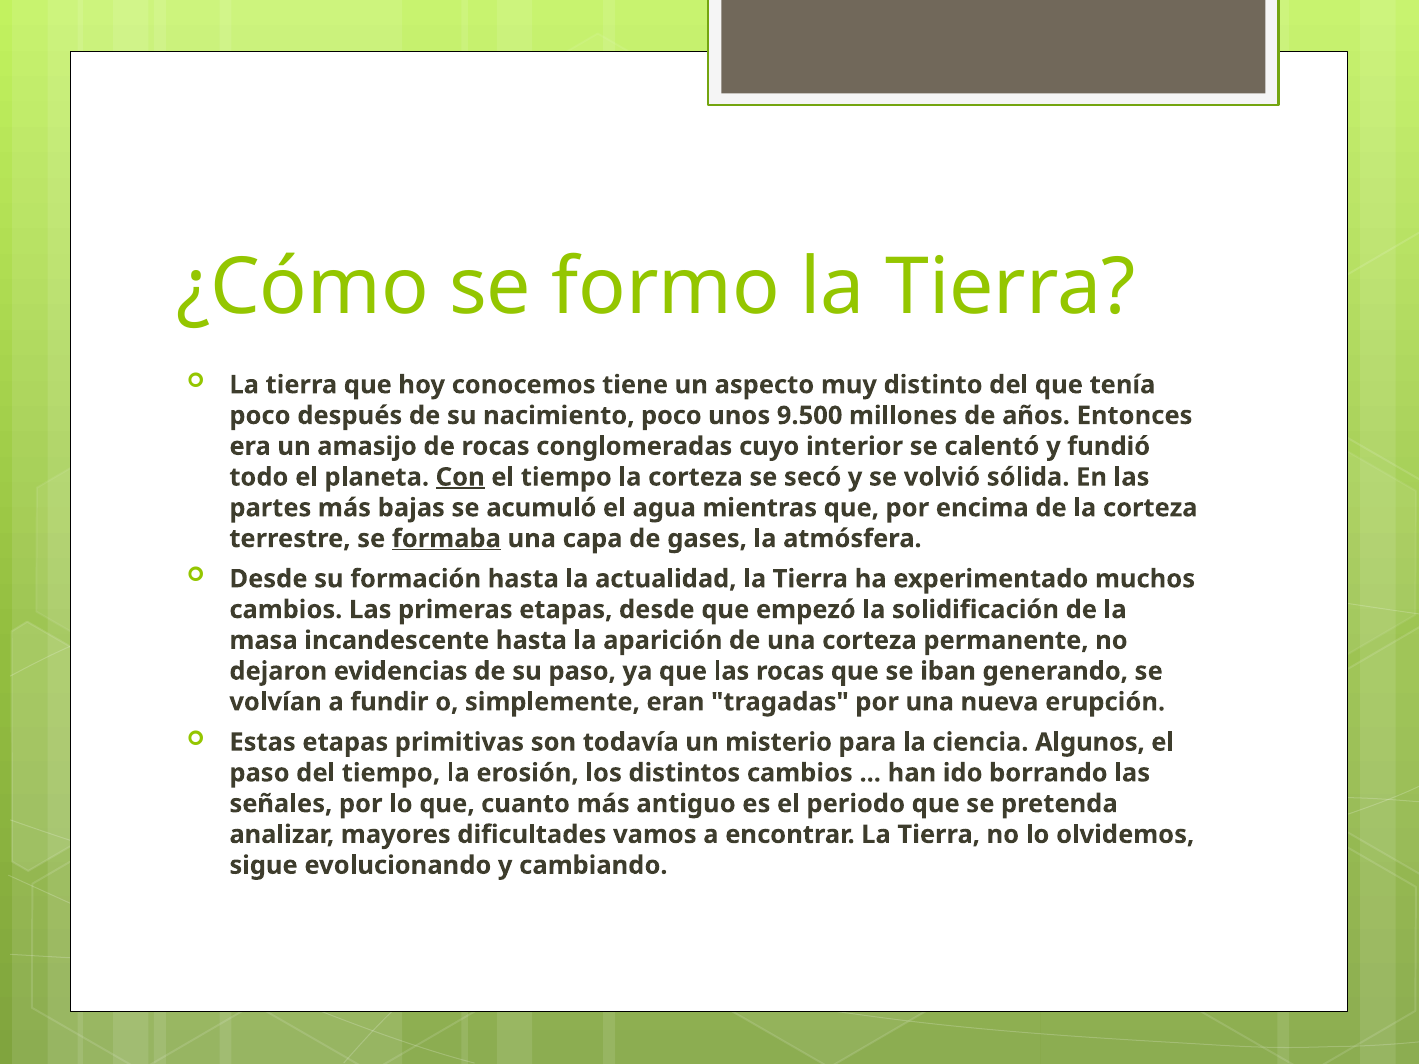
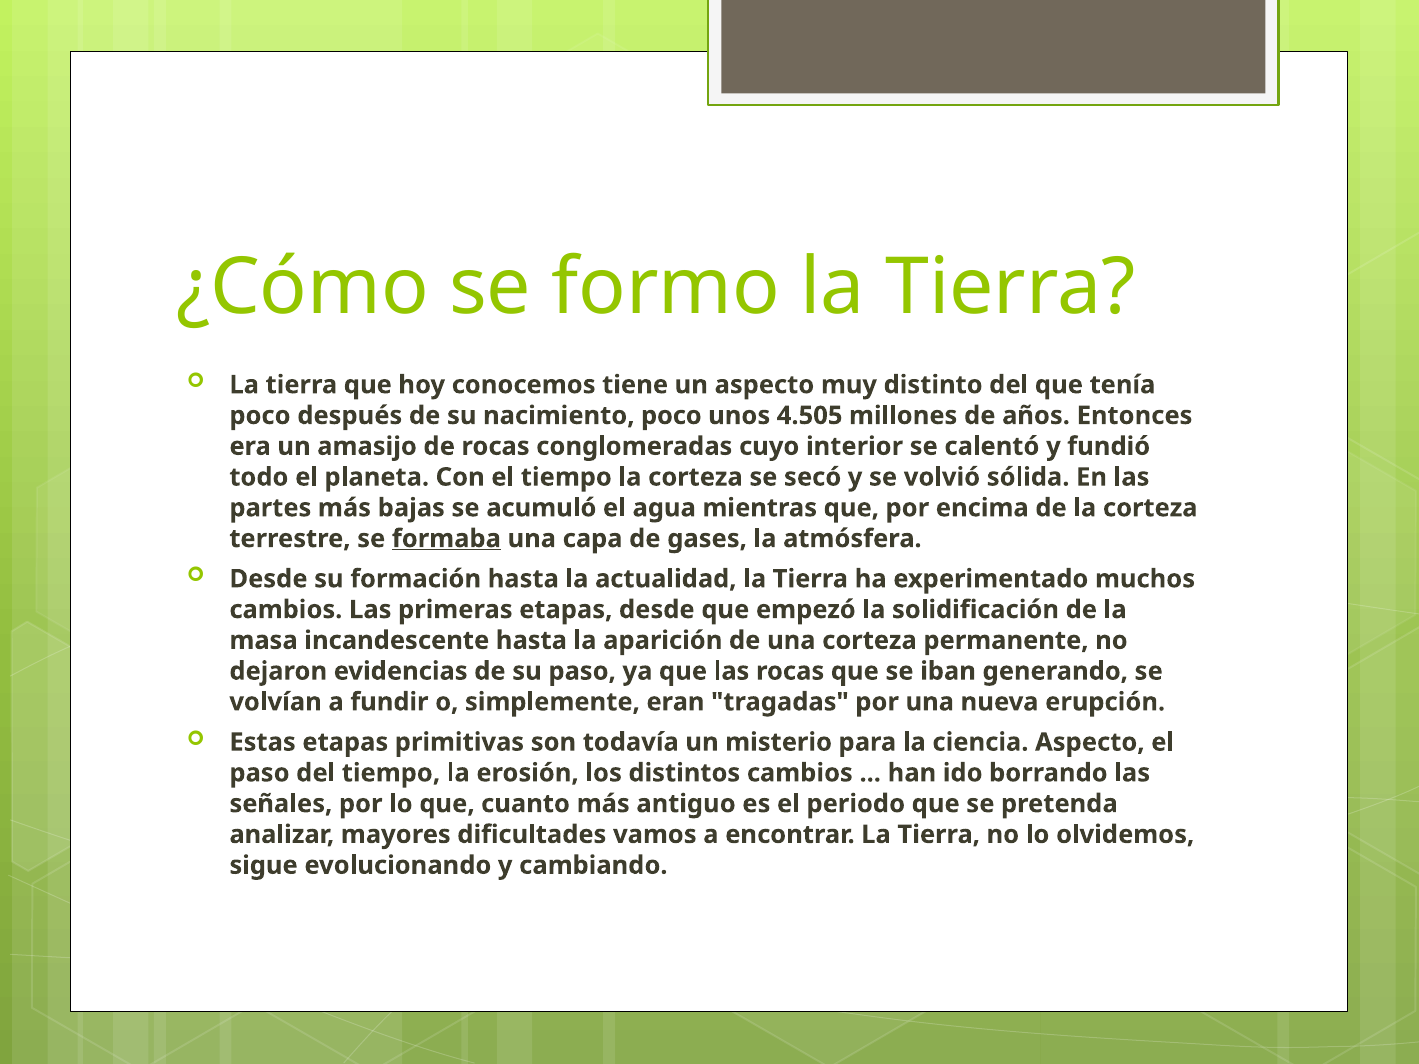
9.500: 9.500 -> 4.505 (810, 416)
Con underline: present -> none (460, 477)
ciencia Algunos: Algunos -> Aspecto (1090, 742)
